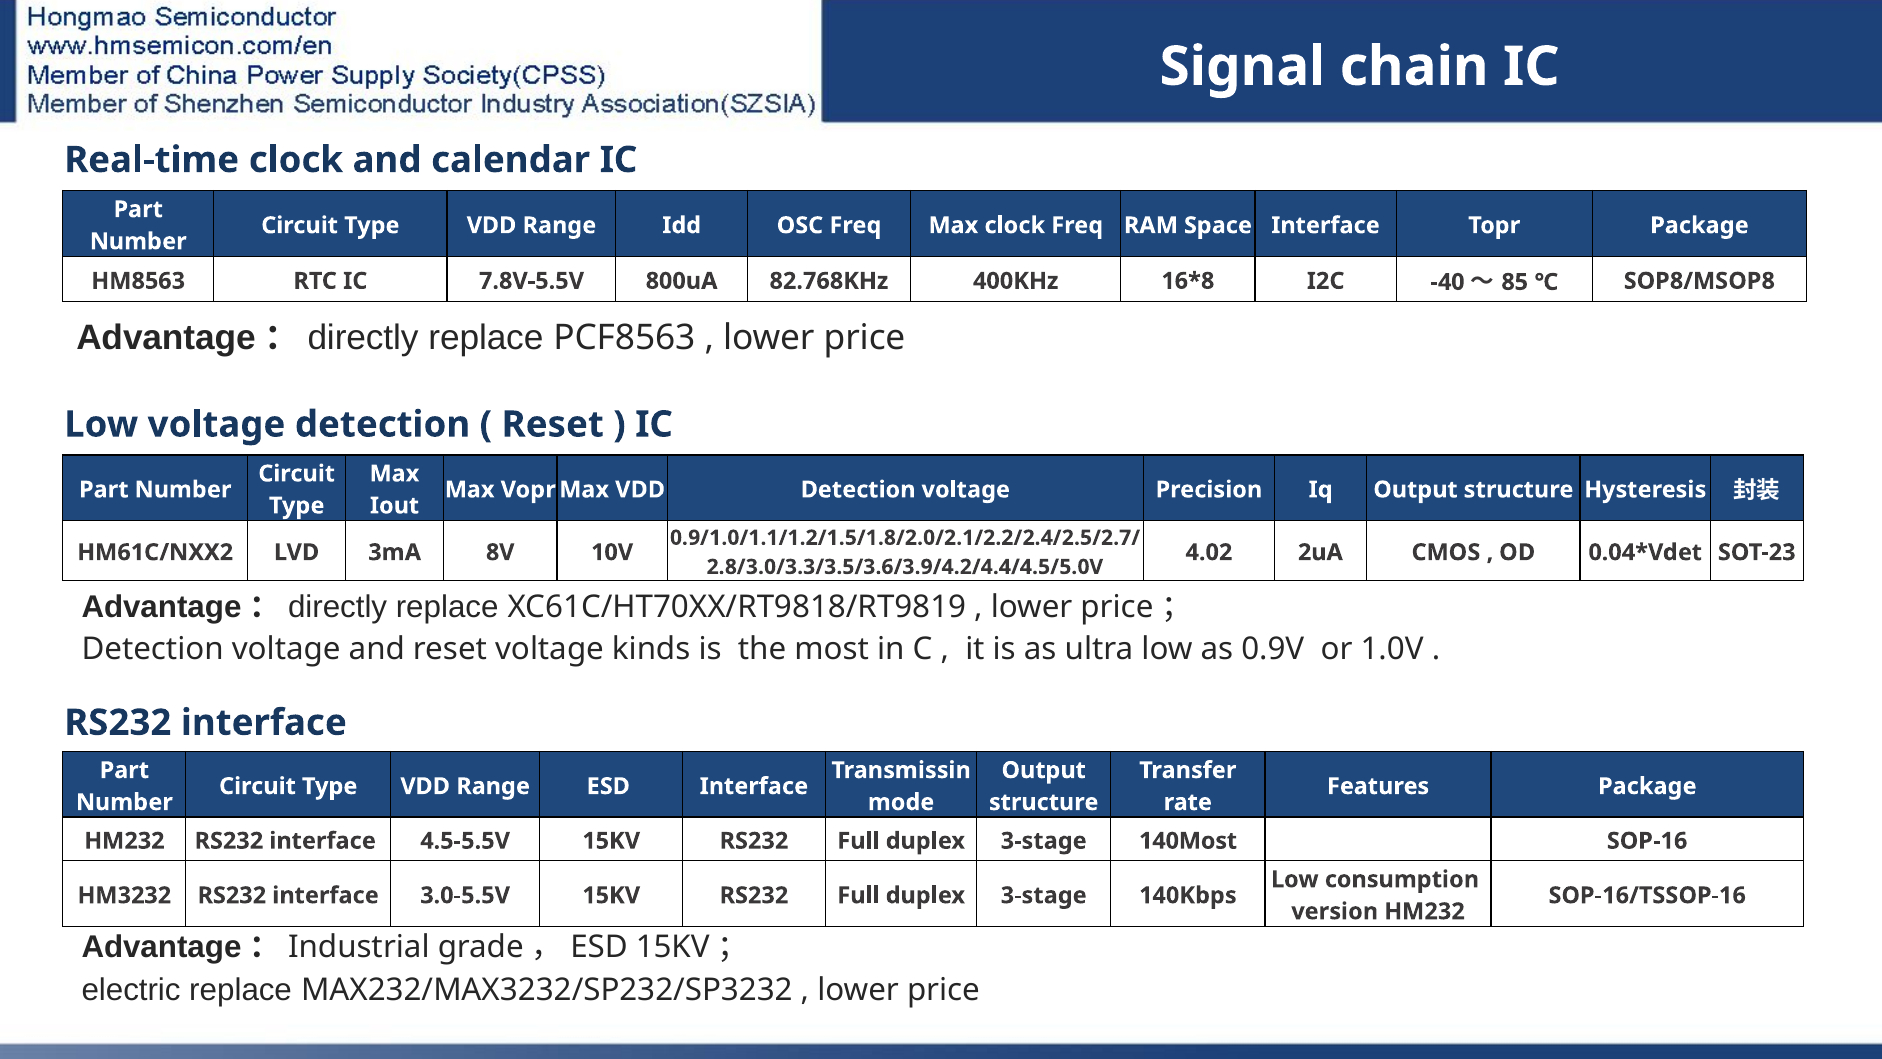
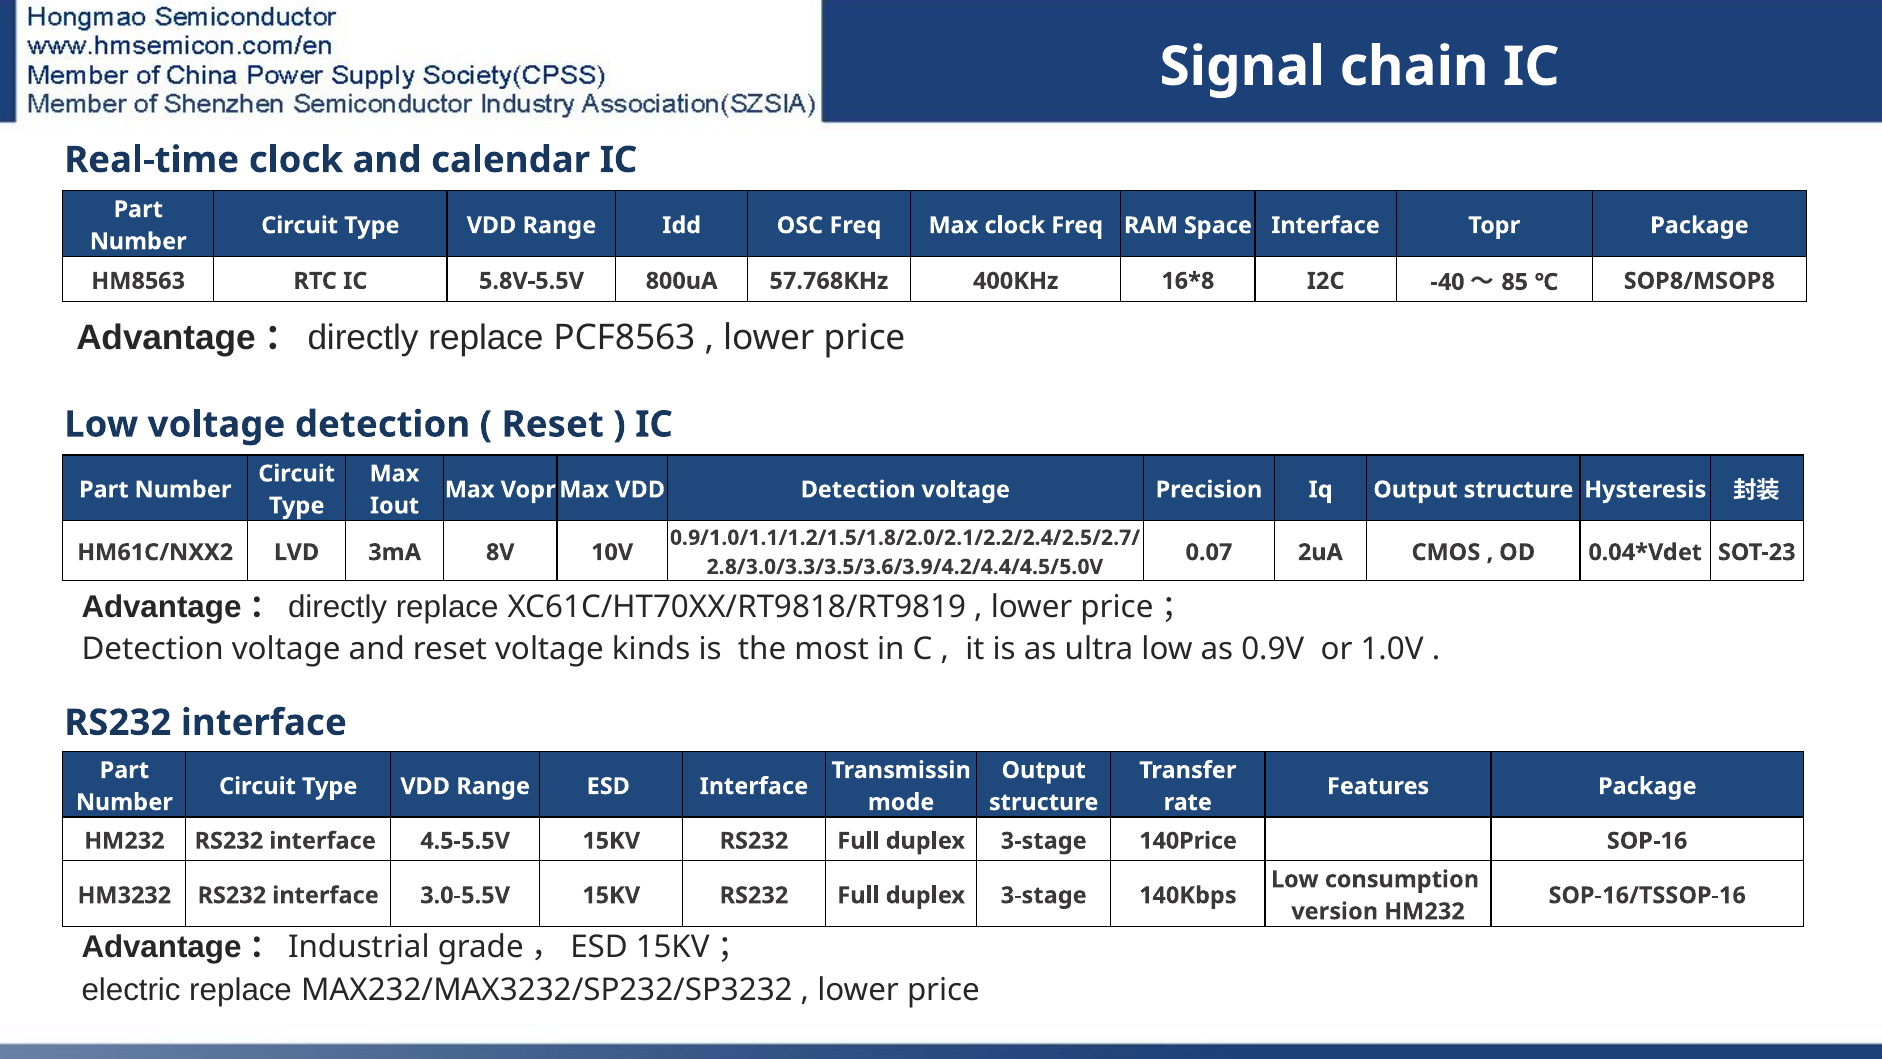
7.8V-5.5V: 7.8V-5.5V -> 5.8V-5.5V (531, 281)
82.768KHz: 82.768KHz -> 57.768KHz (829, 281)
4.02: 4.02 -> 0.07 (1209, 552)
140Most: 140Most -> 140Price (1188, 841)
